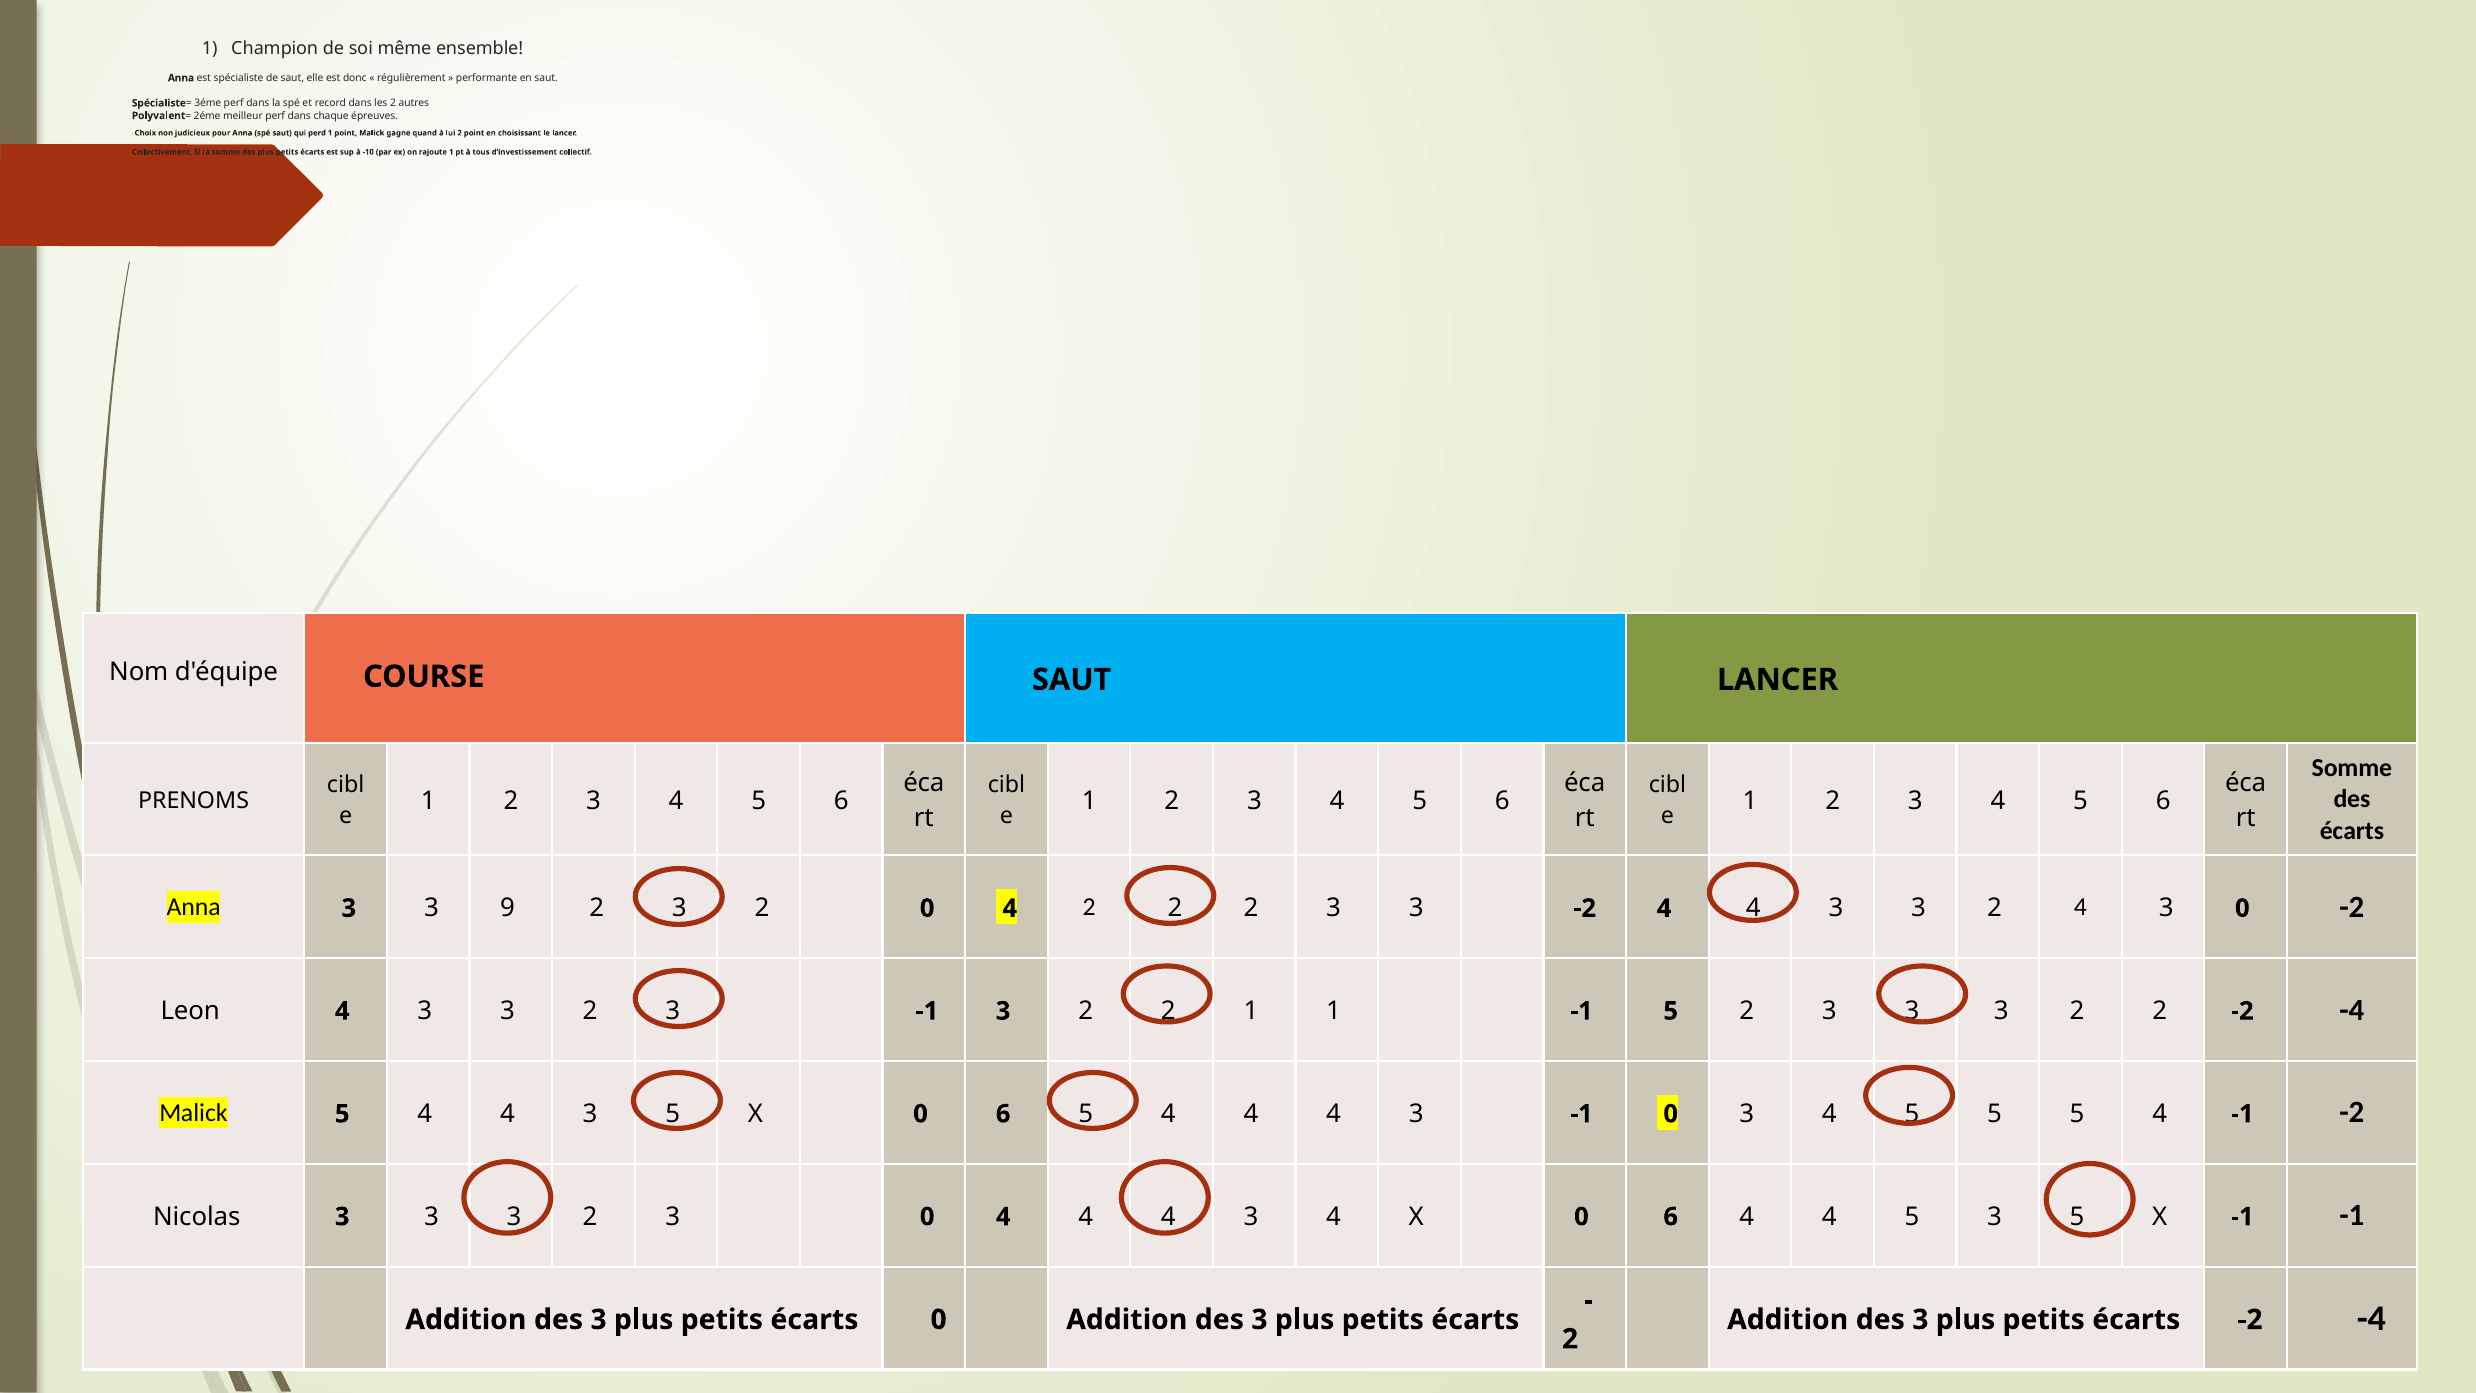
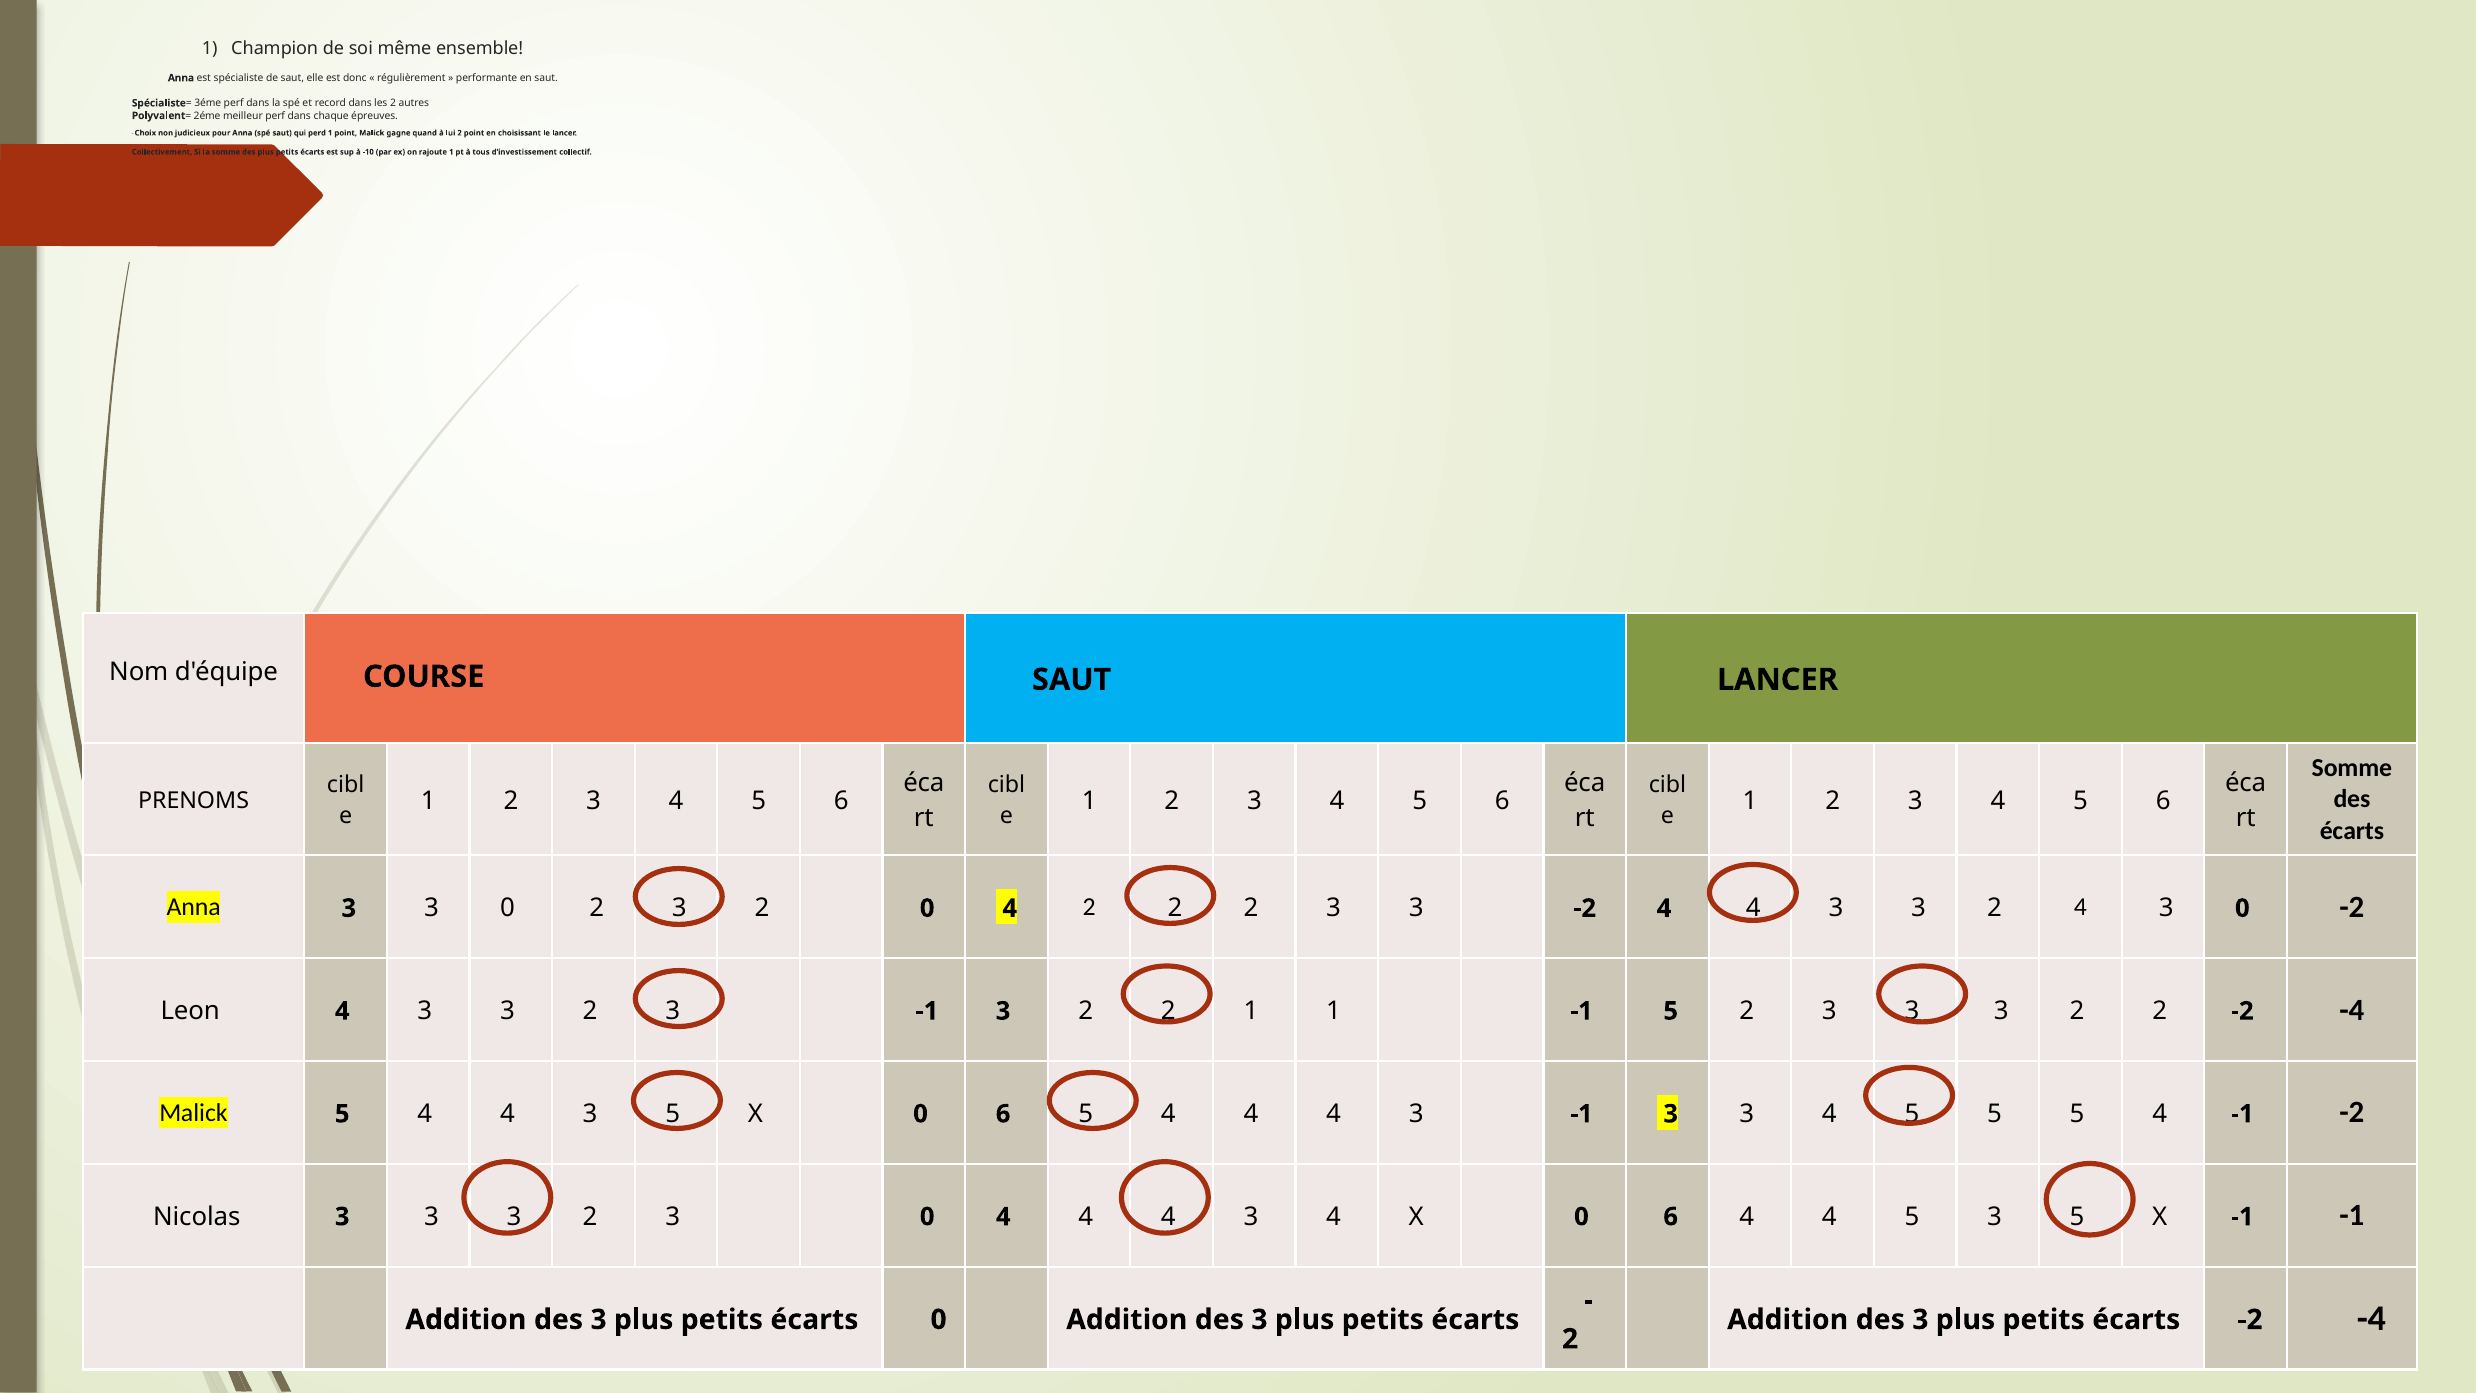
3 3 9: 9 -> 0 (507, 908)
4 3 -1 0: 0 -> 3 (1671, 1114)
